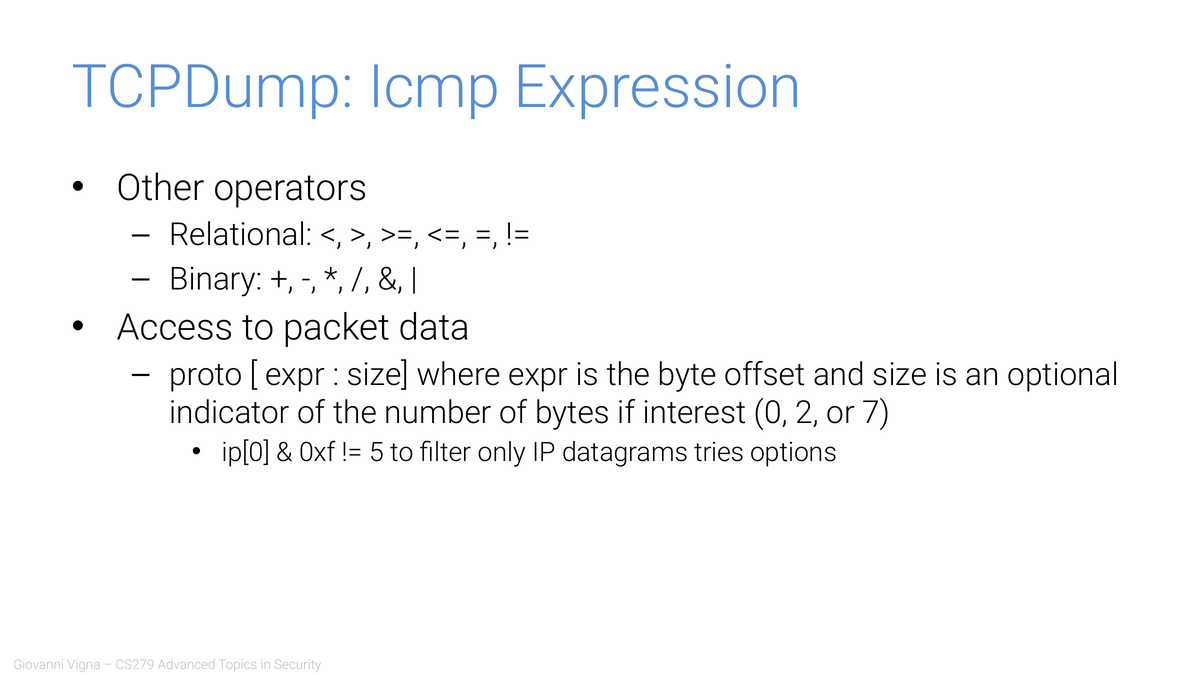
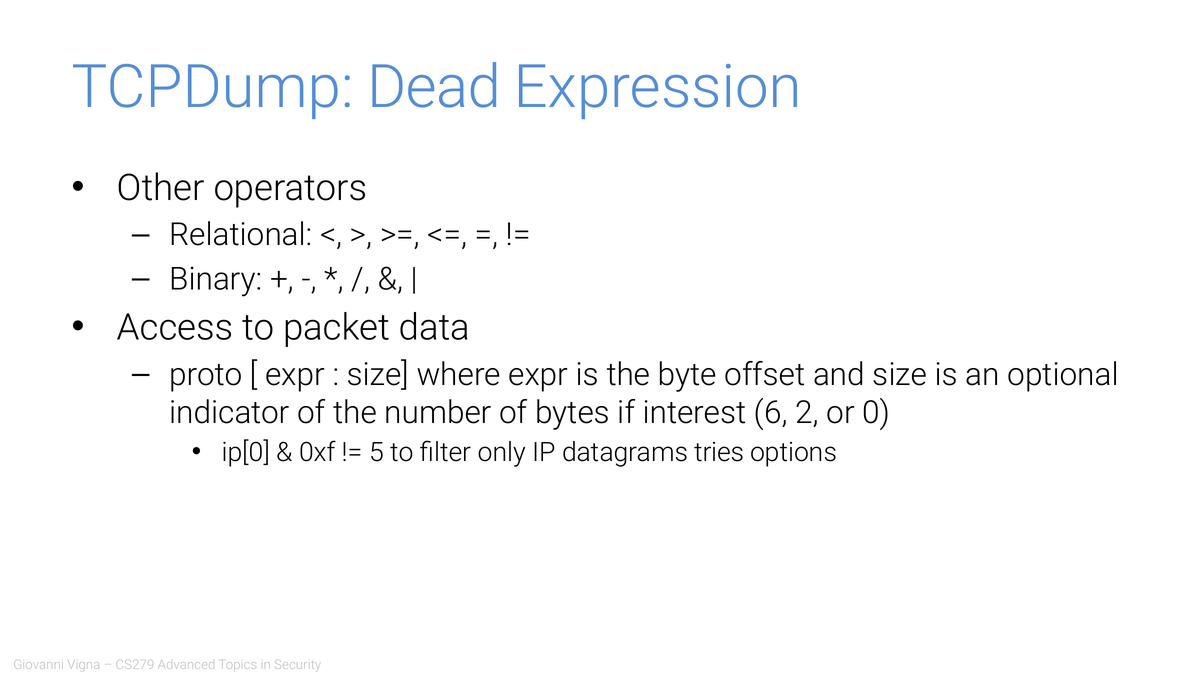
Icmp: Icmp -> Dead (434, 87)
0: 0 -> 6 (771, 412)
7: 7 -> 0 (876, 412)
